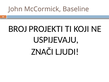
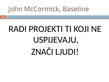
BROJ: BROJ -> RADI (18, 29)
